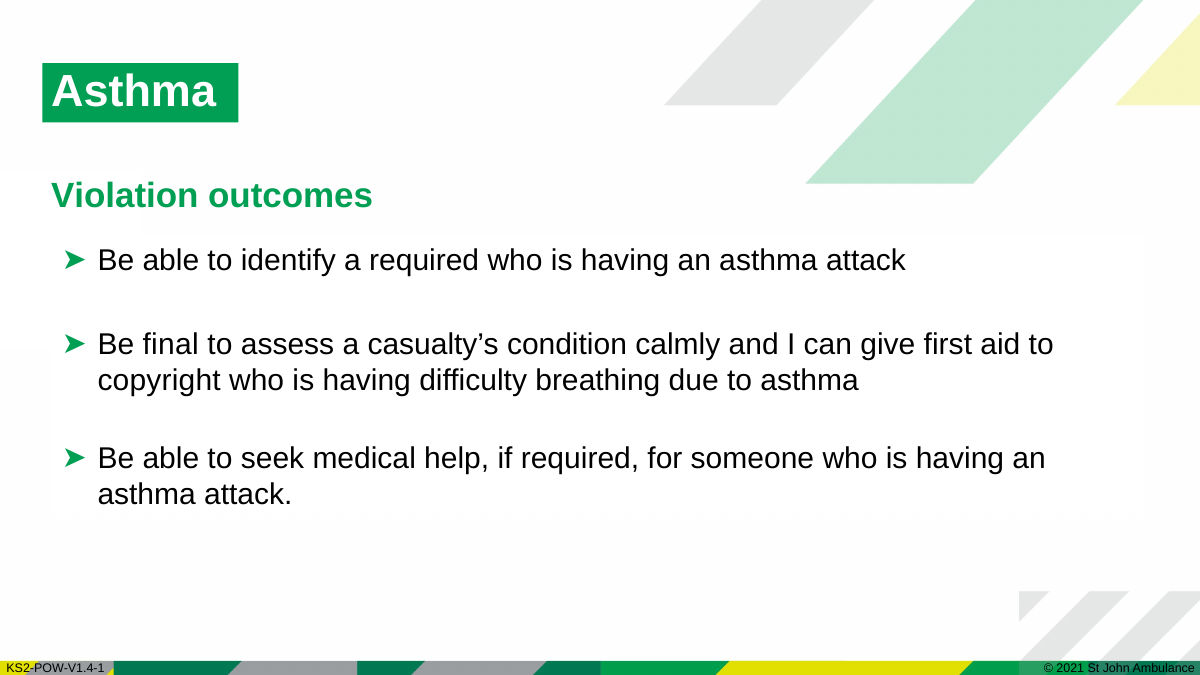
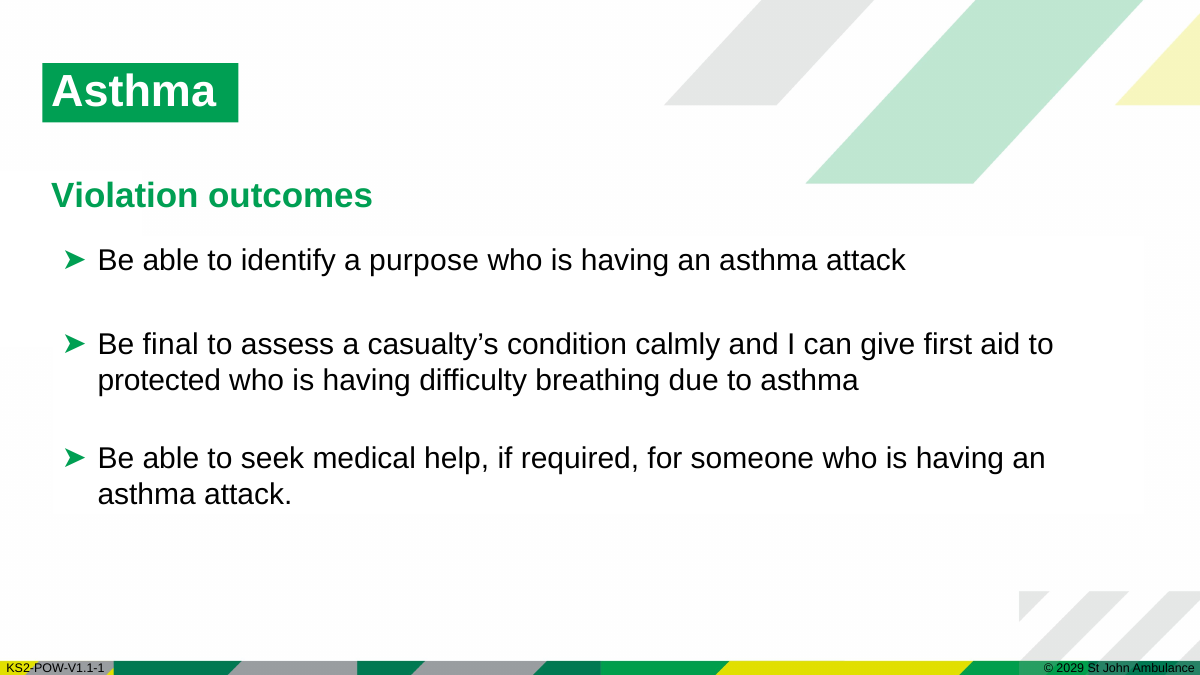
a required: required -> purpose (424, 260)
copyright: copyright -> protected (159, 380)
KS2-POW-V1.4-1: KS2-POW-V1.4-1 -> KS2-POW-V1.1-1 (55, 668)
2021: 2021 -> 2029 (1070, 668)
